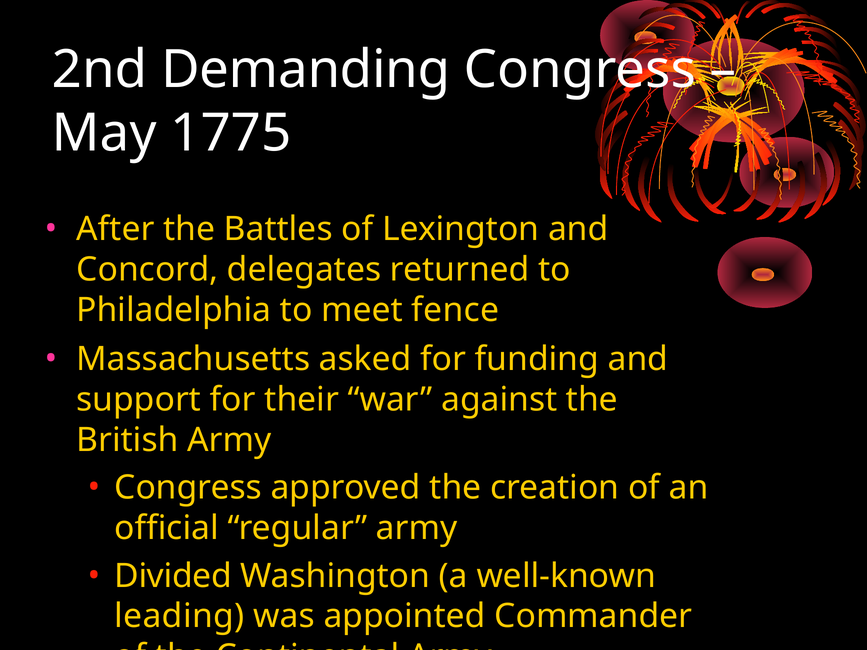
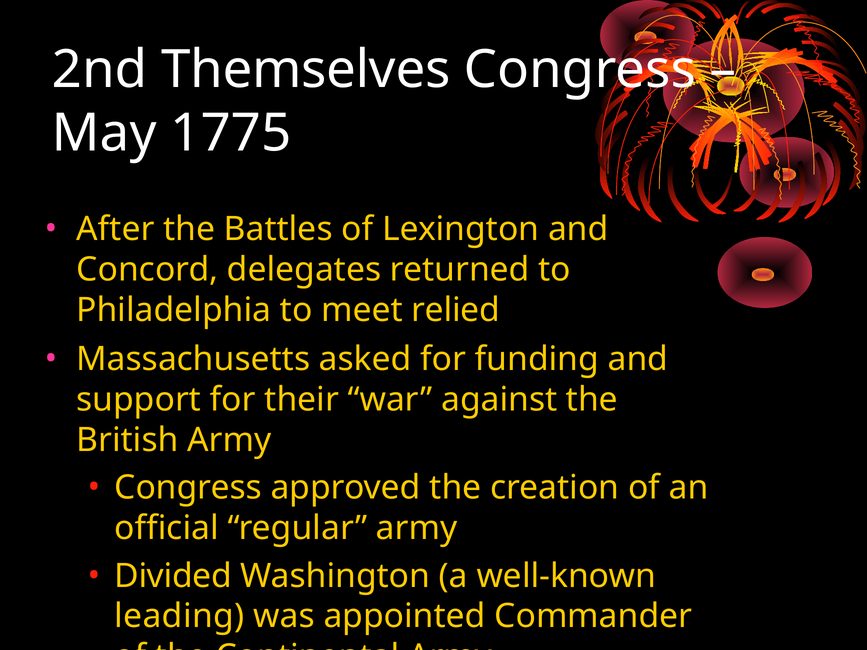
Demanding: Demanding -> Themselves (306, 70)
fence: fence -> relied (456, 310)
